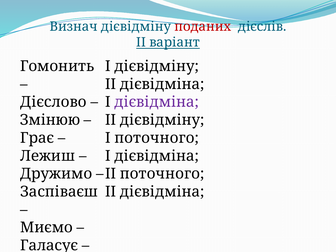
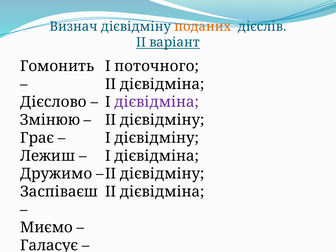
поданих colour: red -> orange (203, 27)
I дієвідміну: дієвідміну -> поточного (157, 66)
I поточного: поточного -> дієвідміну (157, 138)
поточного: поточного -> дієвідміну (162, 174)
